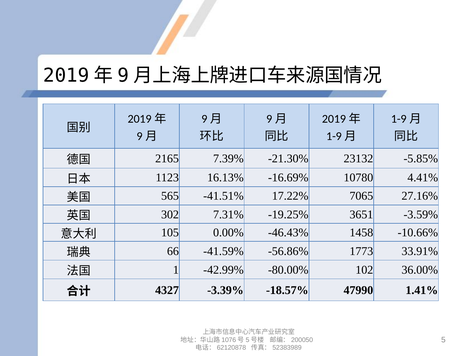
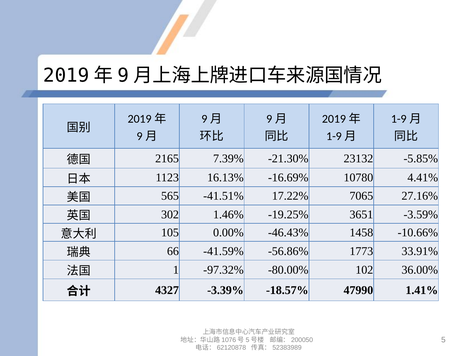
7.31%: 7.31% -> 1.46% (228, 214)
-42.99%: -42.99% -> -97.32% (223, 269)
